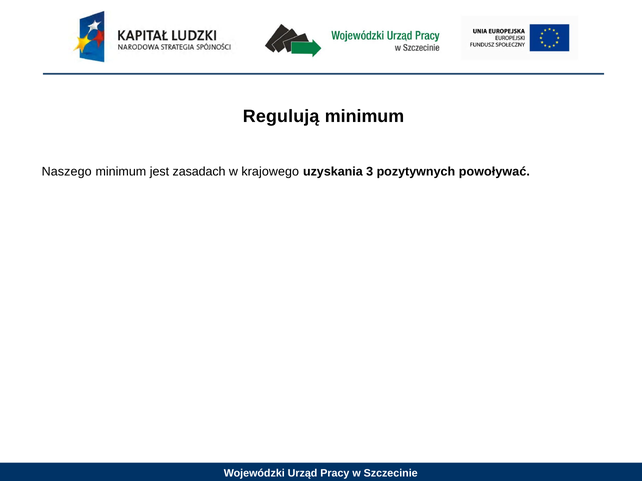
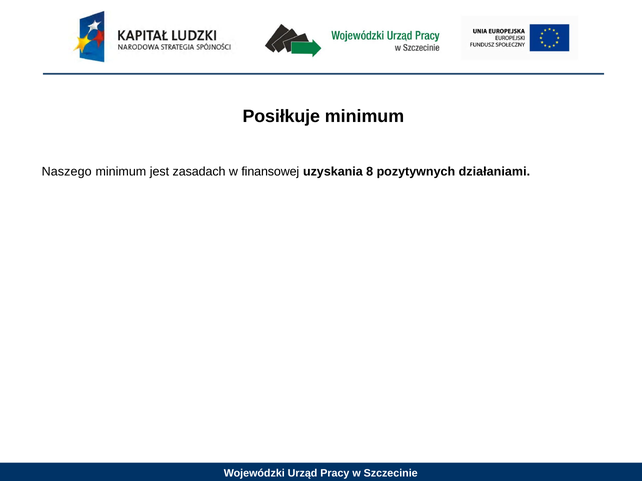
Regulują: Regulują -> Posiłkuje (281, 117)
krajowego: krajowego -> finansowej (270, 172)
3: 3 -> 8 (370, 172)
powoływać: powoływać -> działaniami (494, 172)
